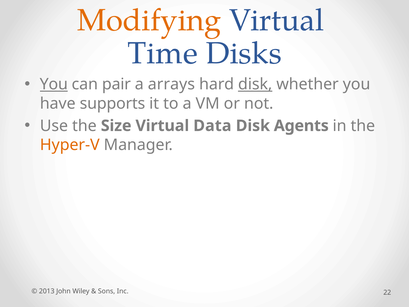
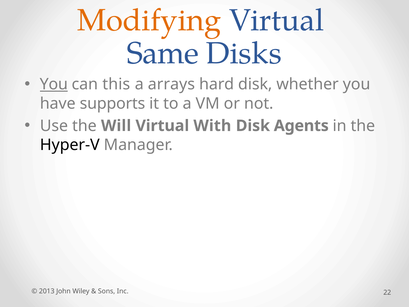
Time: Time -> Same (163, 53)
pair: pair -> this (116, 84)
disk underline: present -> none (255, 84)
Size: Size -> Will (116, 126)
Data: Data -> With (212, 126)
Hyper-V colour: orange -> black (70, 145)
